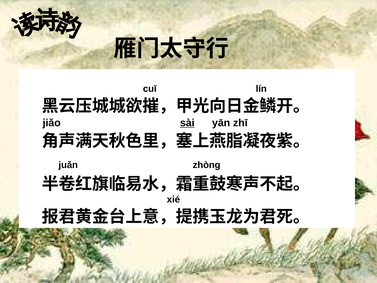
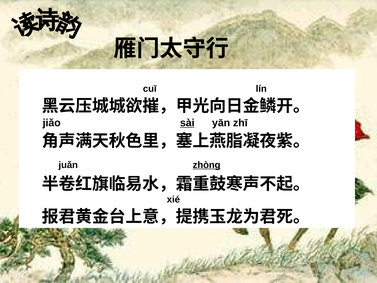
zhòng underline: none -> present (207, 165)
